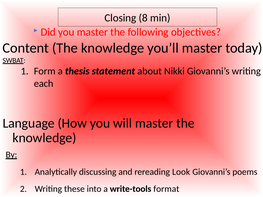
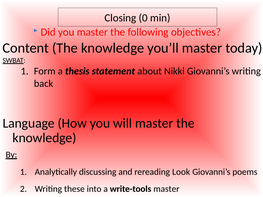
8: 8 -> 0 (143, 18)
each: each -> back (44, 84)
write-tools format: format -> master (166, 189)
